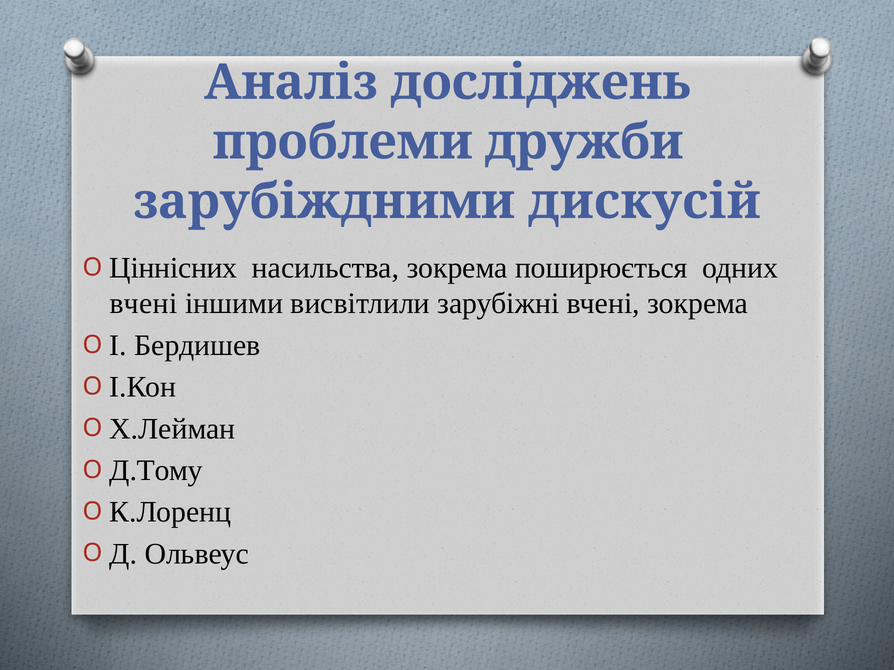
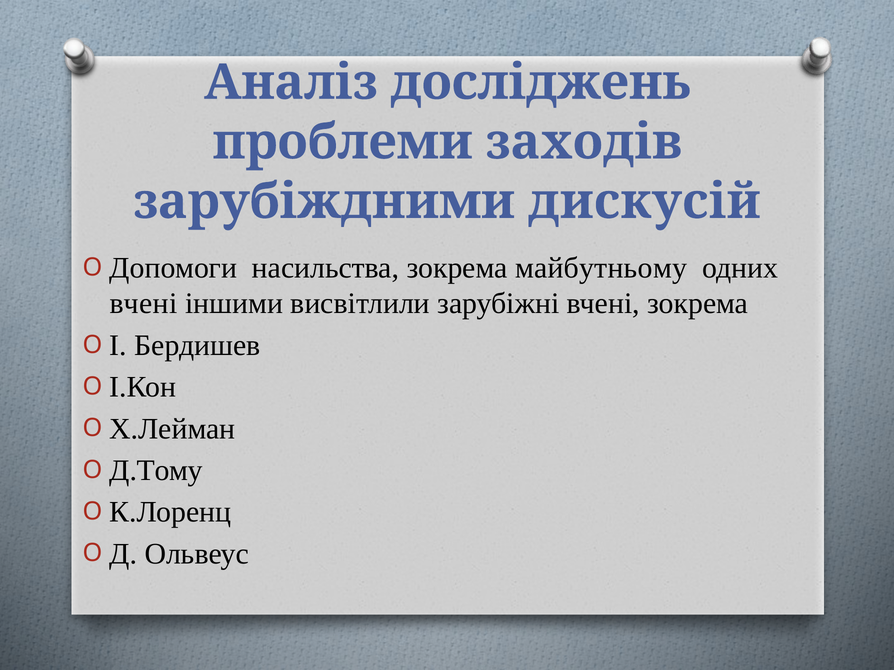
дружби: дружби -> заходів (584, 142)
Ціннісних: Ціннісних -> Допомоги (173, 268)
поширюється: поширюється -> майбутньому (601, 268)
